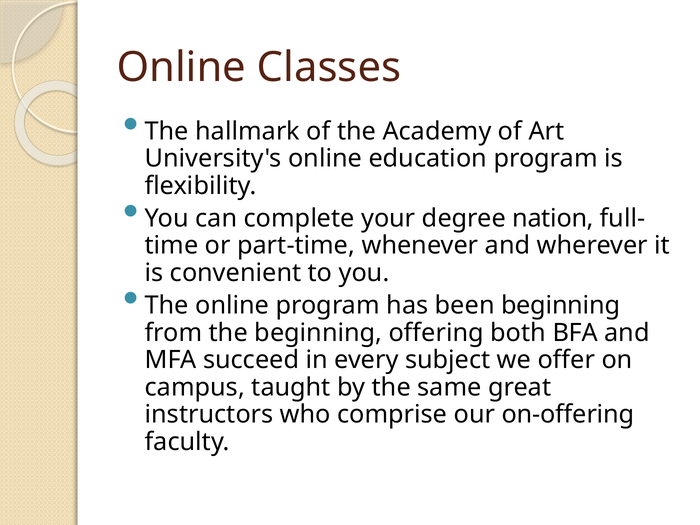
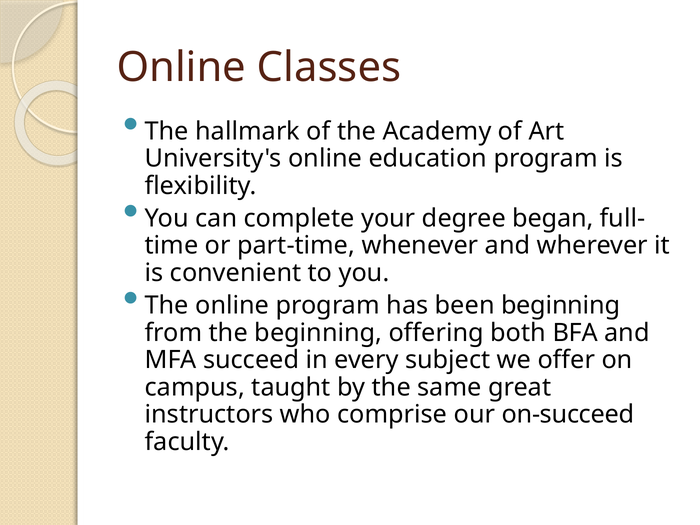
nation: nation -> began (553, 218)
on-offering: on-offering -> on-succeed (568, 415)
